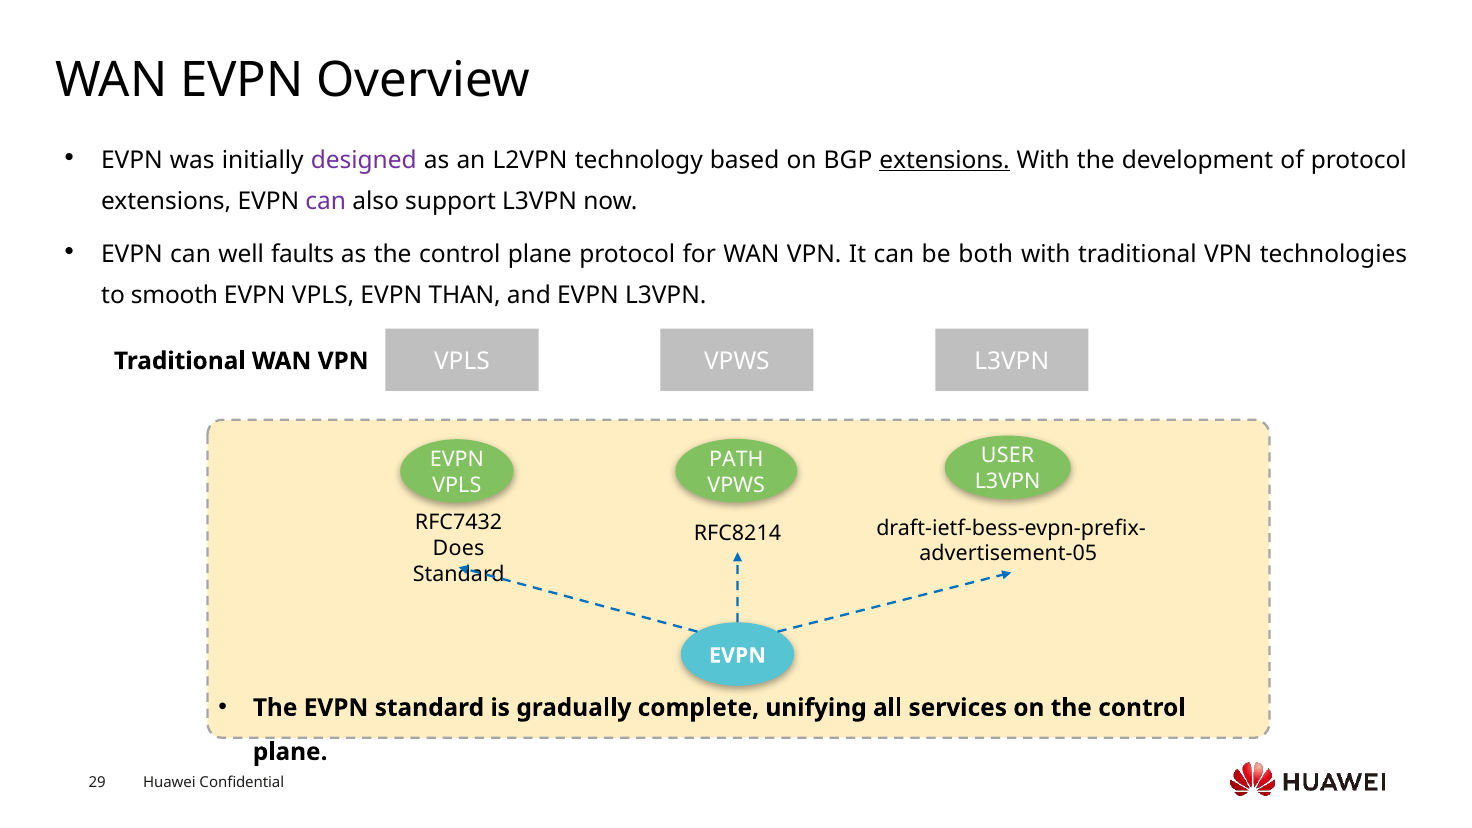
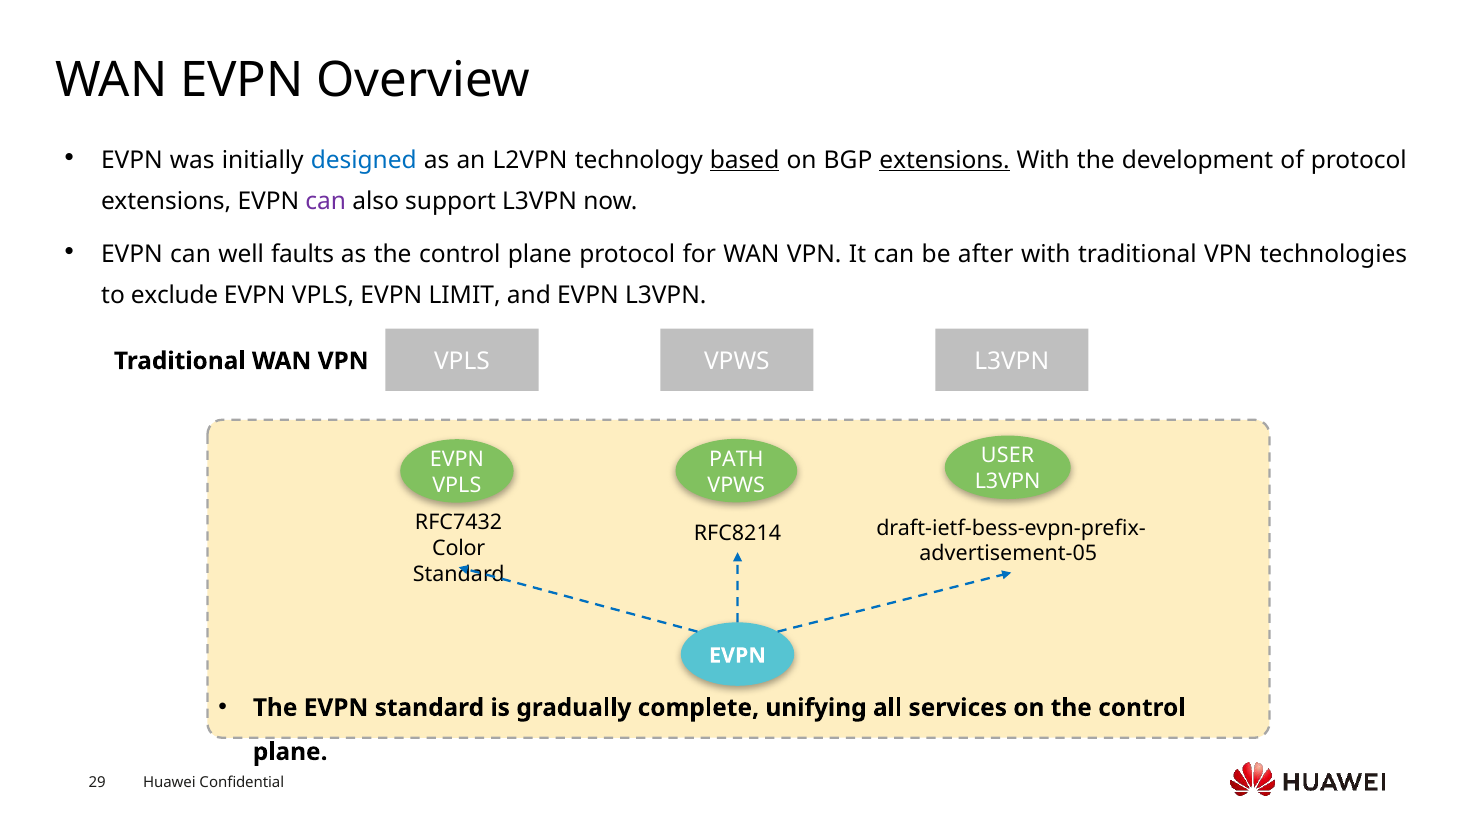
designed colour: purple -> blue (364, 160)
based underline: none -> present (745, 160)
both: both -> after (986, 255)
smooth: smooth -> exclude (175, 296)
THAN: THAN -> LIMIT (465, 296)
Does: Does -> Color (459, 548)
